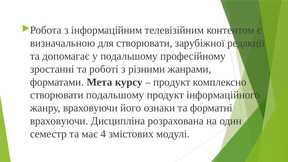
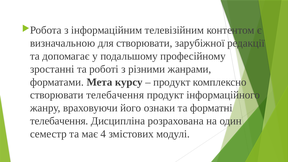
створювати подальшому: подальшому -> телебачення (115, 95)
враховуючи: враховуючи -> телебачення (59, 121)
